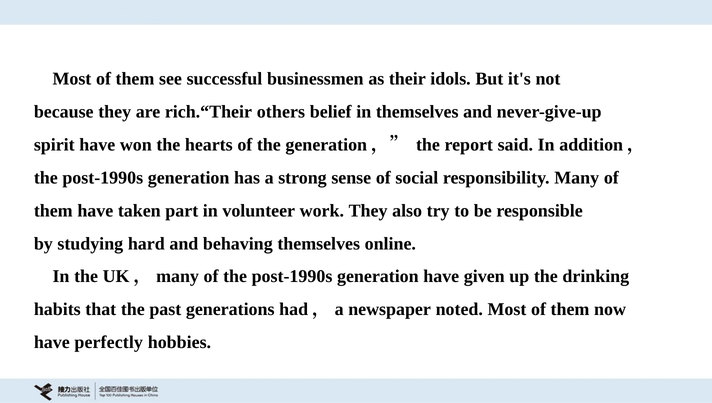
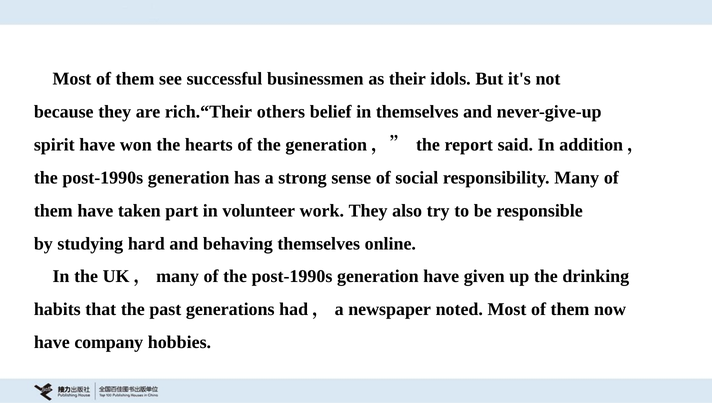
perfectly: perfectly -> company (109, 342)
